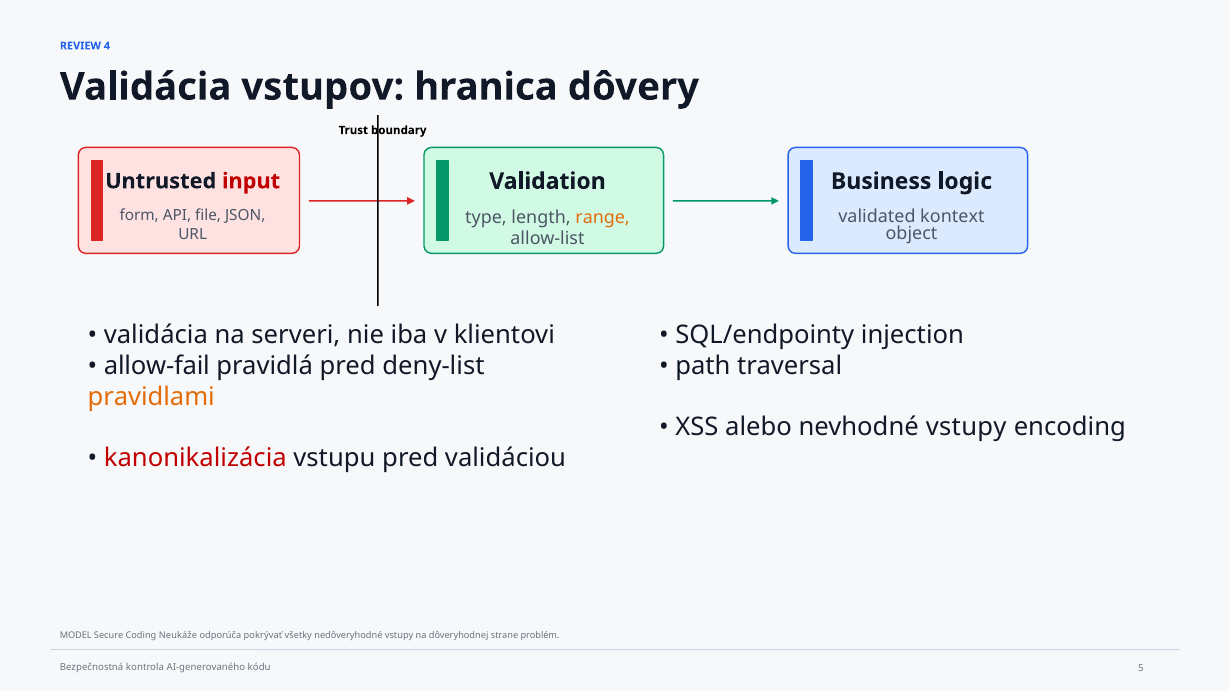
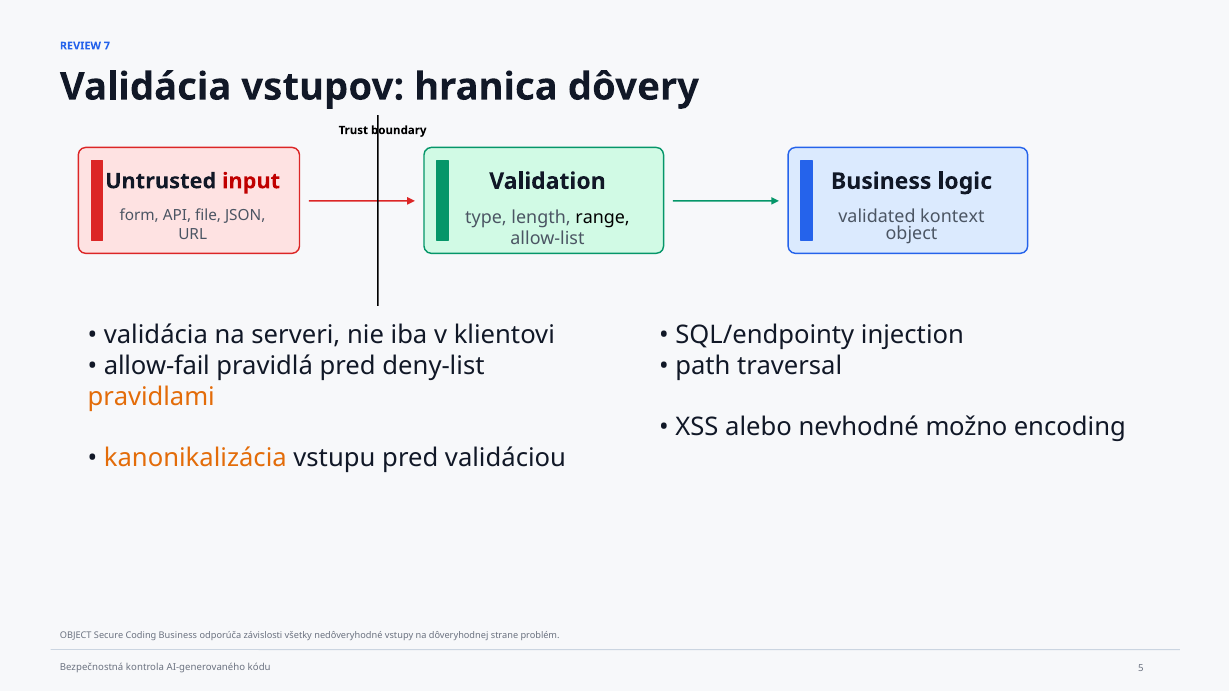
4: 4 -> 7 (107, 46)
range colour: orange -> black (603, 218)
nevhodné vstupy: vstupy -> možno (966, 428)
kanonikalizácia colour: red -> orange (195, 458)
MODEL: MODEL -> OBJECT (76, 636)
Coding Neukáže: Neukáže -> Business (178, 636)
pokrývať: pokrývať -> závislosti (263, 636)
